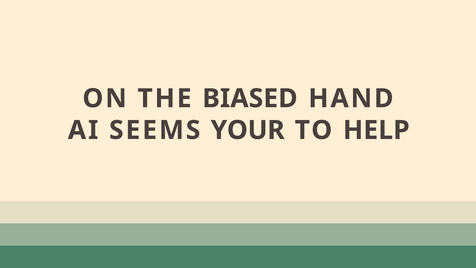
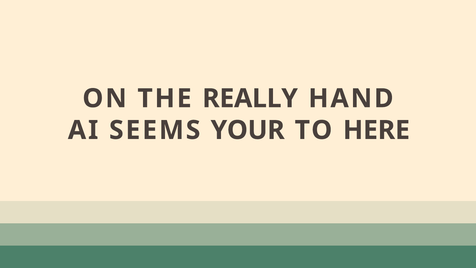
BIASED: BIASED -> REALLY (250, 98)
HELP: HELP -> HERE (376, 130)
